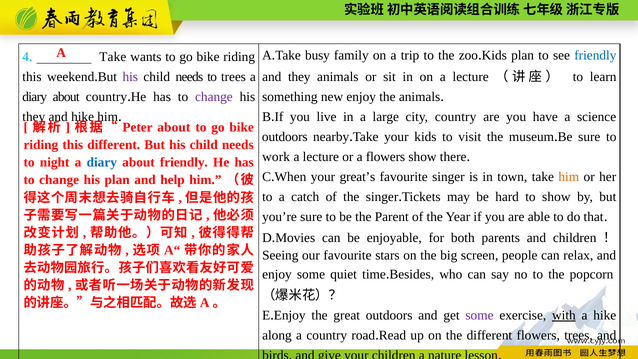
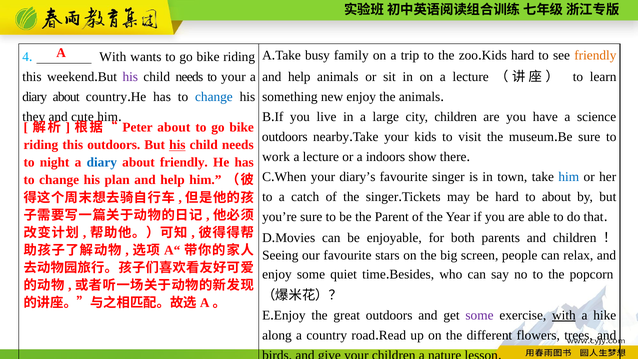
Kids plan: plan -> hard (523, 55)
friendly colour: blue -> orange (595, 55)
Take: Take -> With (113, 57)
to trees: trees -> your (233, 77)
they: they -> help (299, 77)
change colour: purple -> blue (214, 97)
city country: country -> children (456, 117)
and hike: hike -> cute (83, 117)
this different: different -> outdoors (114, 145)
his underline: none -> present (177, 145)
a flowers: flowers -> indoors (386, 157)
great’s: great’s -> diary’s (357, 177)
him colour: orange -> blue (569, 177)
to show: show -> about (556, 197)
